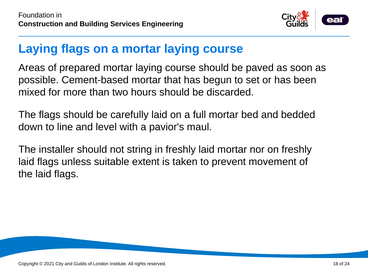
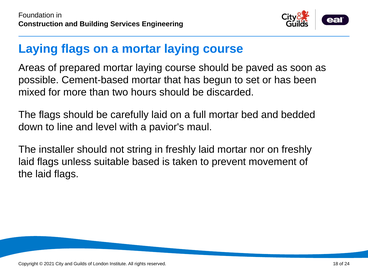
extent: extent -> based (146, 162)
